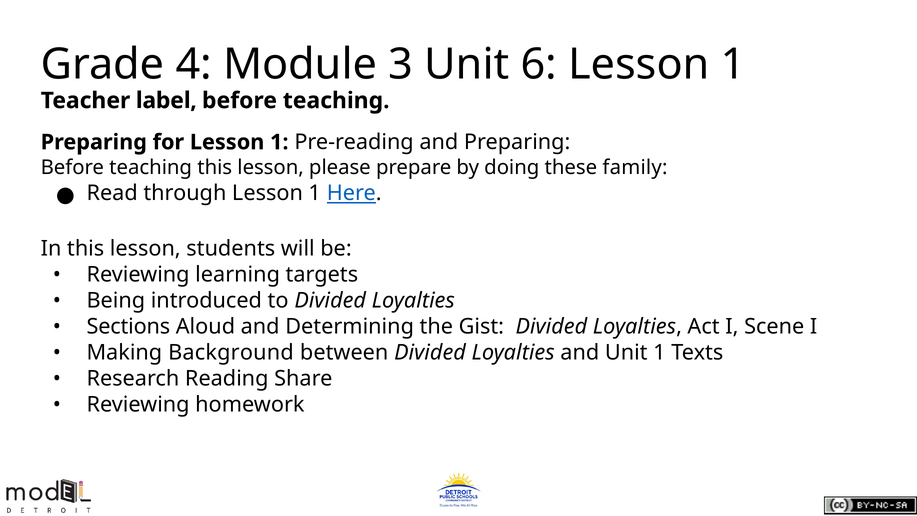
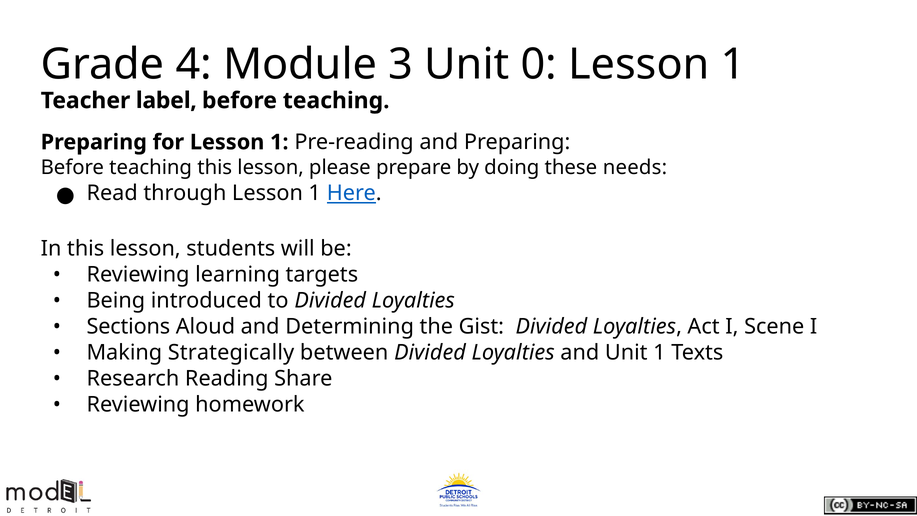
6: 6 -> 0 (539, 65)
family: family -> needs (635, 168)
Background: Background -> Strategically (231, 353)
